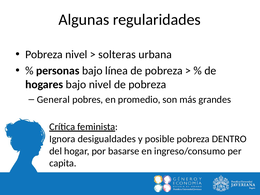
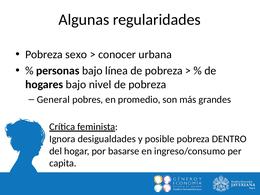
Pobreza nivel: nivel -> sexo (76, 55)
solteras: solteras -> conocer (117, 55)
